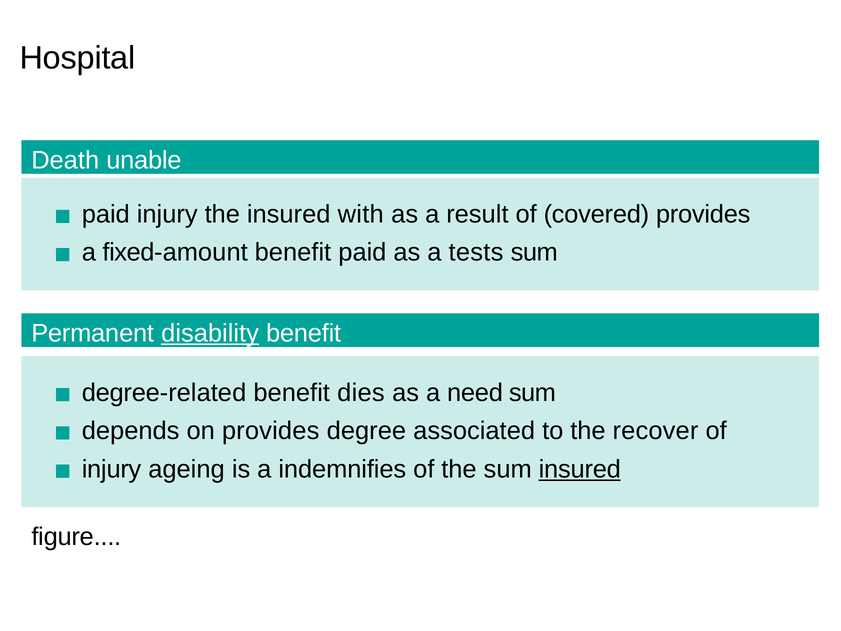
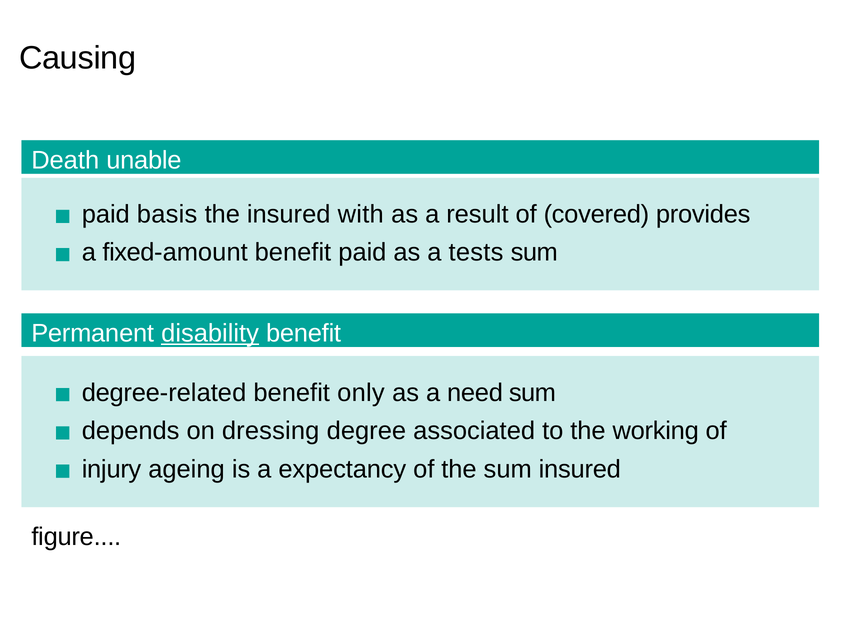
Hospital: Hospital -> Causing (78, 58)
paid injury: injury -> basis (167, 214)
dies: dies -> only (361, 393)
on provides: provides -> dressing (271, 431)
recover: recover -> working (656, 431)
indemnifies: indemnifies -> expectancy (342, 469)
insured underline: present -> none (580, 469)
